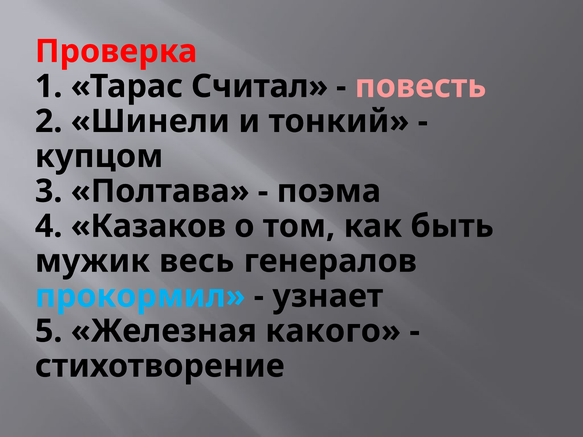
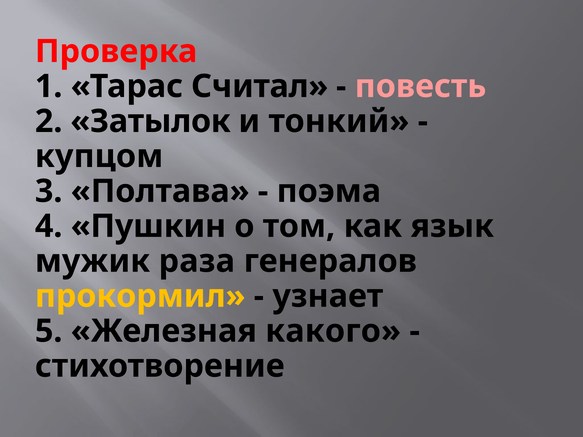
Шинели: Шинели -> Затылок (151, 121)
Казаков: Казаков -> Пушкин (148, 226)
быть: быть -> язык (452, 226)
весь: весь -> раза (197, 261)
прокормил colour: light blue -> yellow (140, 296)
